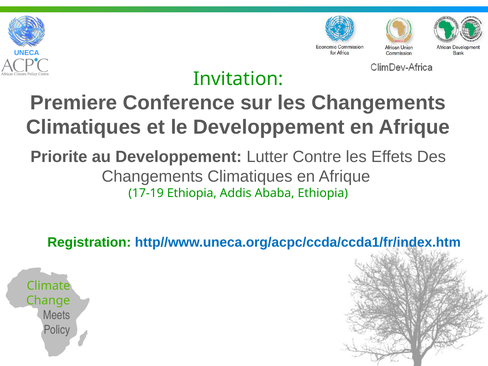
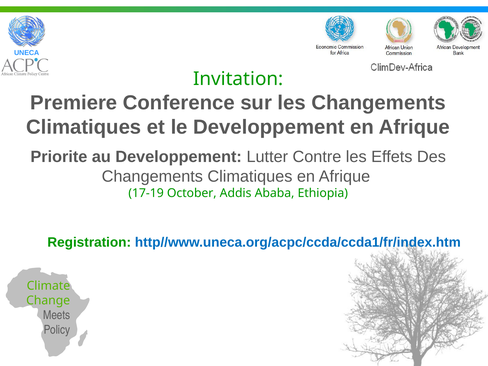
17-19 Ethiopia: Ethiopia -> October (192, 193)
